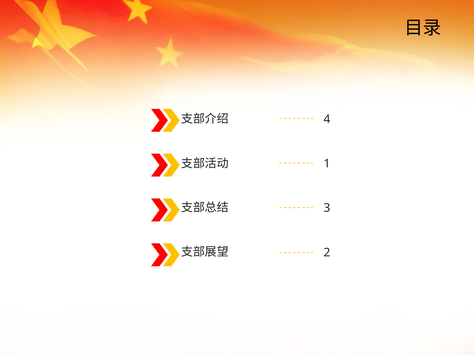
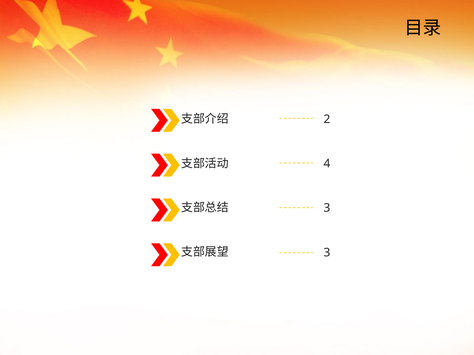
4: 4 -> 2 (327, 120)
1: 1 -> 4 (327, 164)
2: 2 -> 3 (327, 253)
